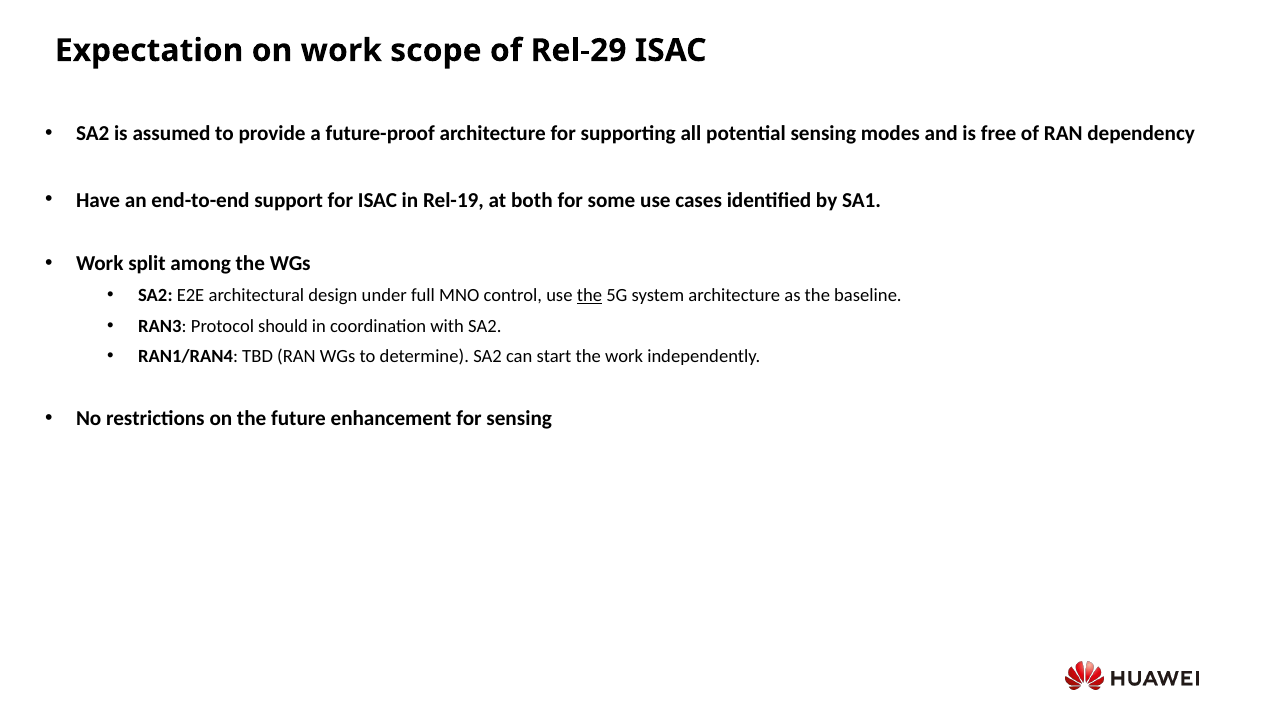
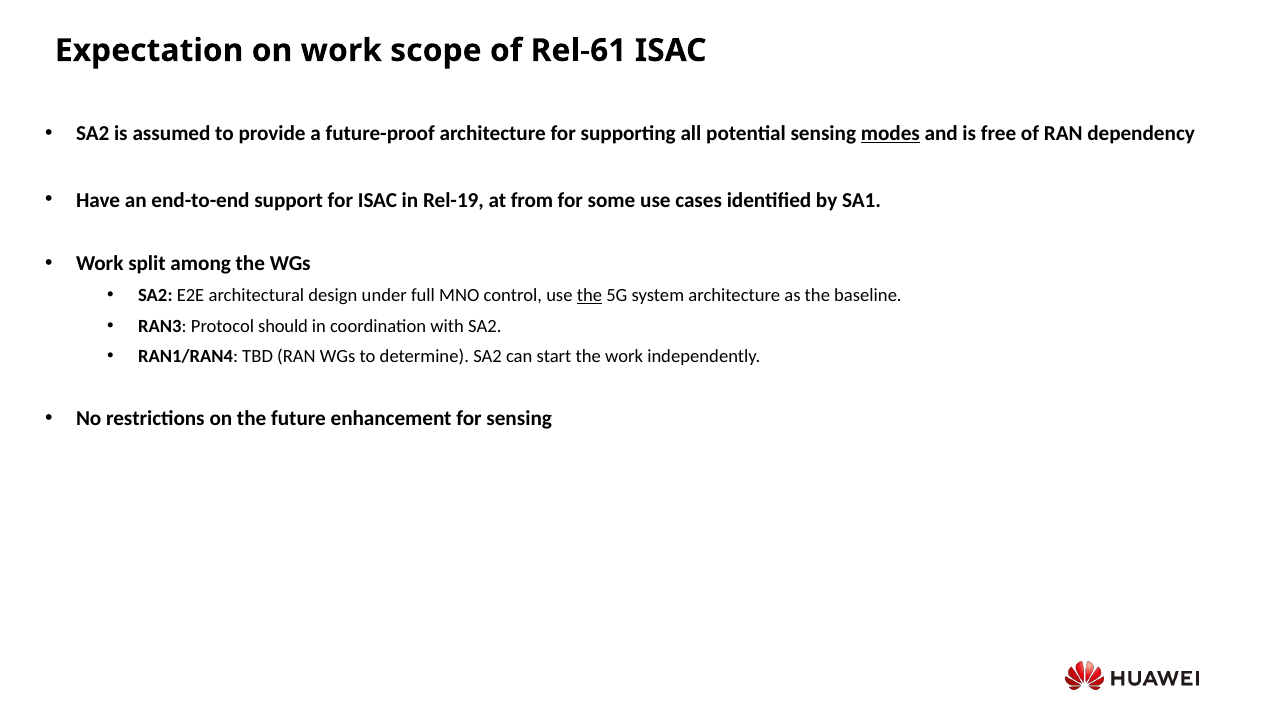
Rel-29: Rel-29 -> Rel-61 (579, 50)
modes underline: none -> present (890, 133)
both: both -> from (532, 200)
